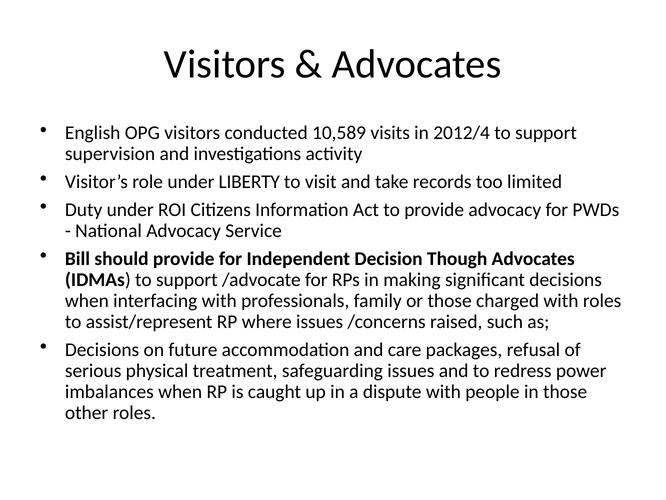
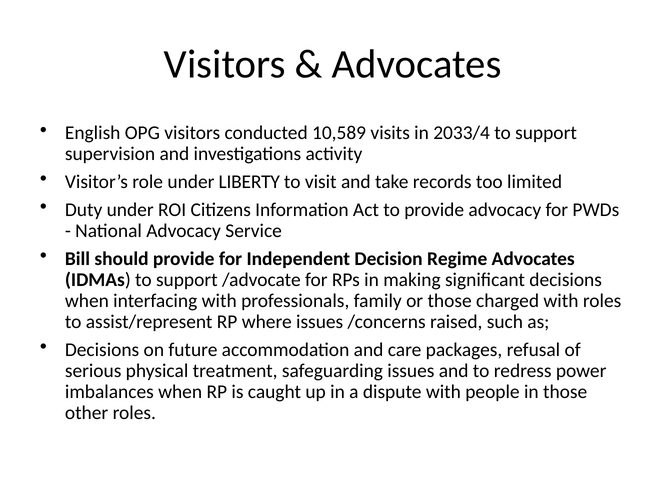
2012/4: 2012/4 -> 2033/4 (462, 133)
Though: Though -> Regime (457, 259)
